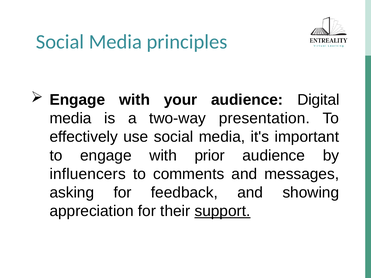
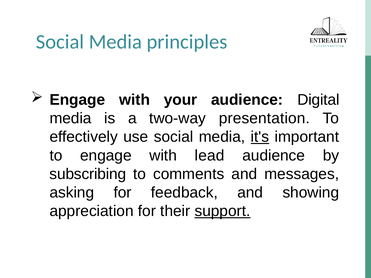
it's underline: none -> present (260, 137)
prior: prior -> lead (210, 156)
influencers: influencers -> subscribing (88, 174)
